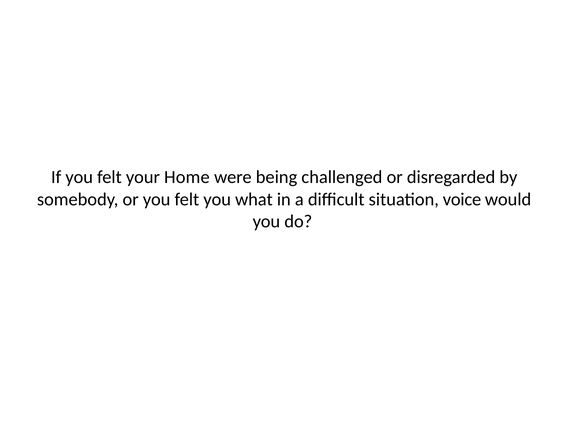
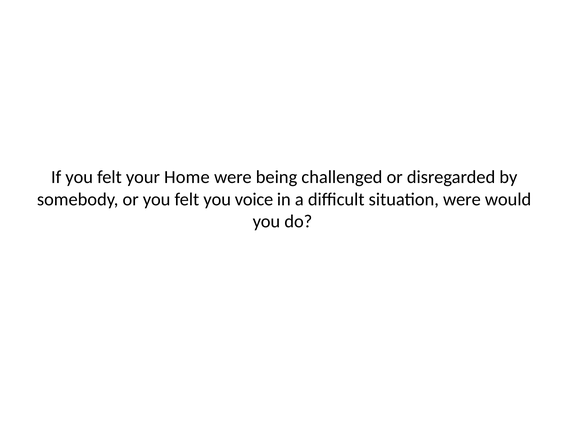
what: what -> voice (254, 199)
situation voice: voice -> were (462, 199)
